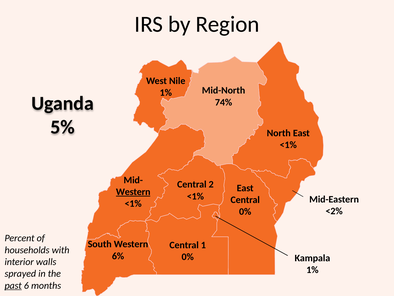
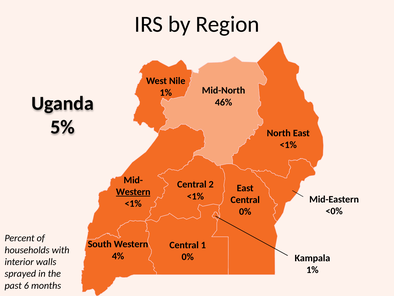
74%: 74% -> 46% (224, 102)
<2%: <2% -> <0% (334, 211)
6%: 6% -> 4% (118, 256)
past underline: present -> none (13, 285)
